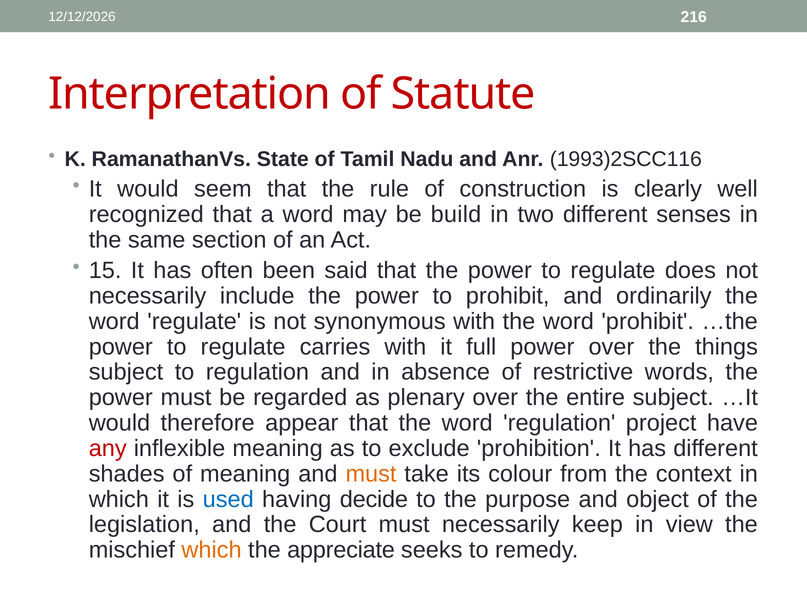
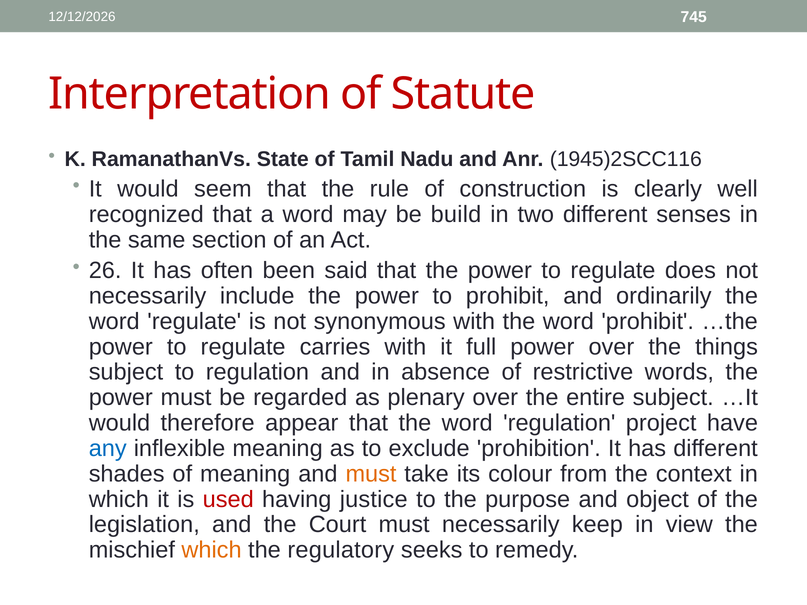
216: 216 -> 745 (694, 17)
1993)2SCC116: 1993)2SCC116 -> 1945)2SCC116 (626, 160)
15: 15 -> 26 (105, 271)
any colour: red -> blue (108, 449)
used colour: blue -> red (228, 499)
decide: decide -> justice (374, 499)
appreciate: appreciate -> regulatory (341, 550)
